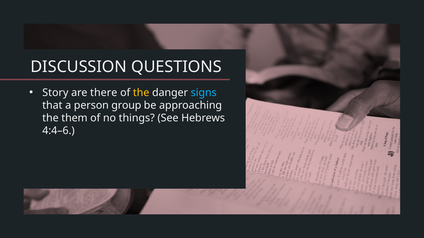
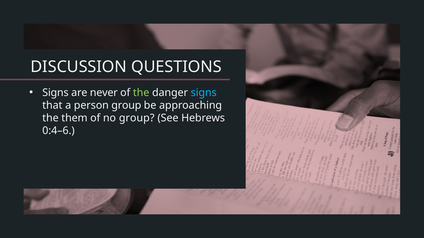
Story: Story -> Signs (55, 93)
there: there -> never (104, 93)
the colour: yellow -> light green (141, 93)
no things: things -> group (137, 118)
4:4–6: 4:4–6 -> 0:4–6 (58, 131)
